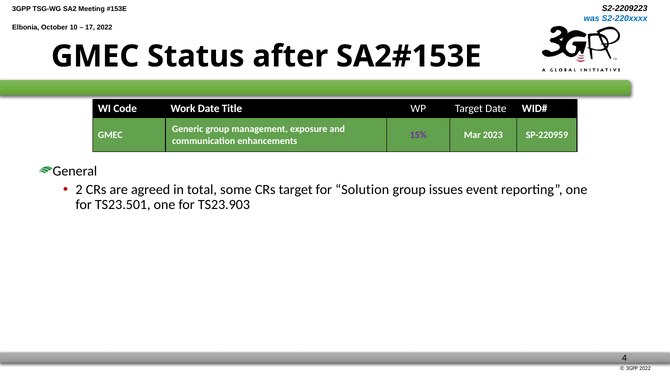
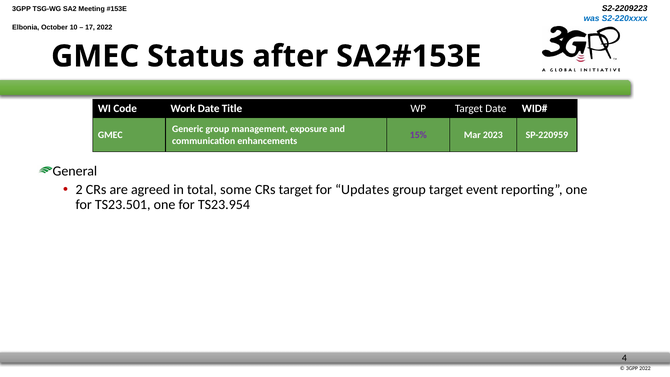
Solution: Solution -> Updates (362, 190)
group issues: issues -> target (446, 190)
TS23.903: TS23.903 -> TS23.954 (224, 205)
